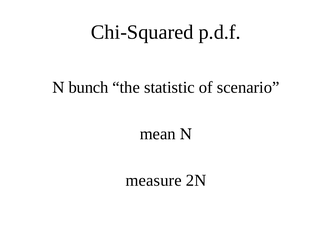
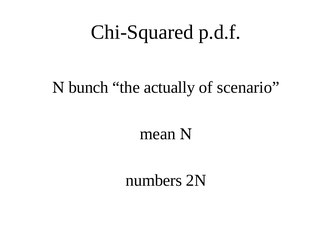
statistic: statistic -> actually (169, 87)
measure: measure -> numbers (154, 180)
